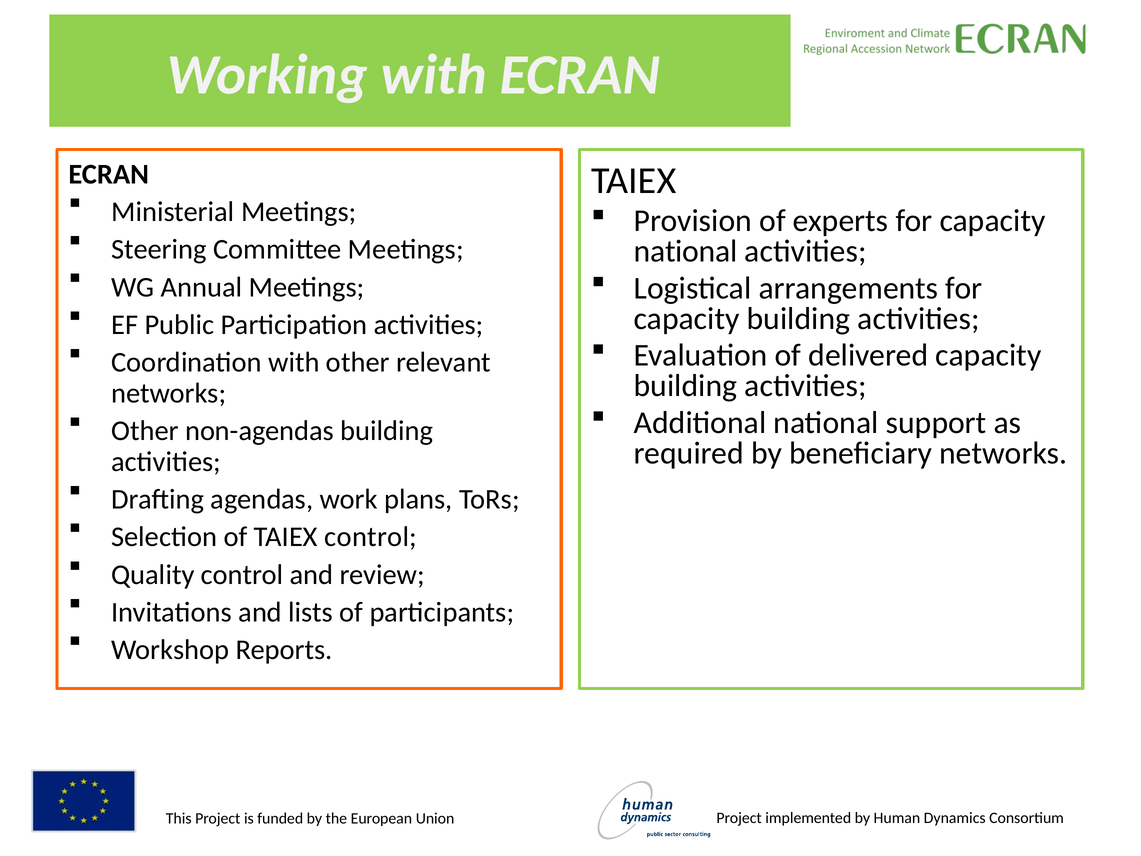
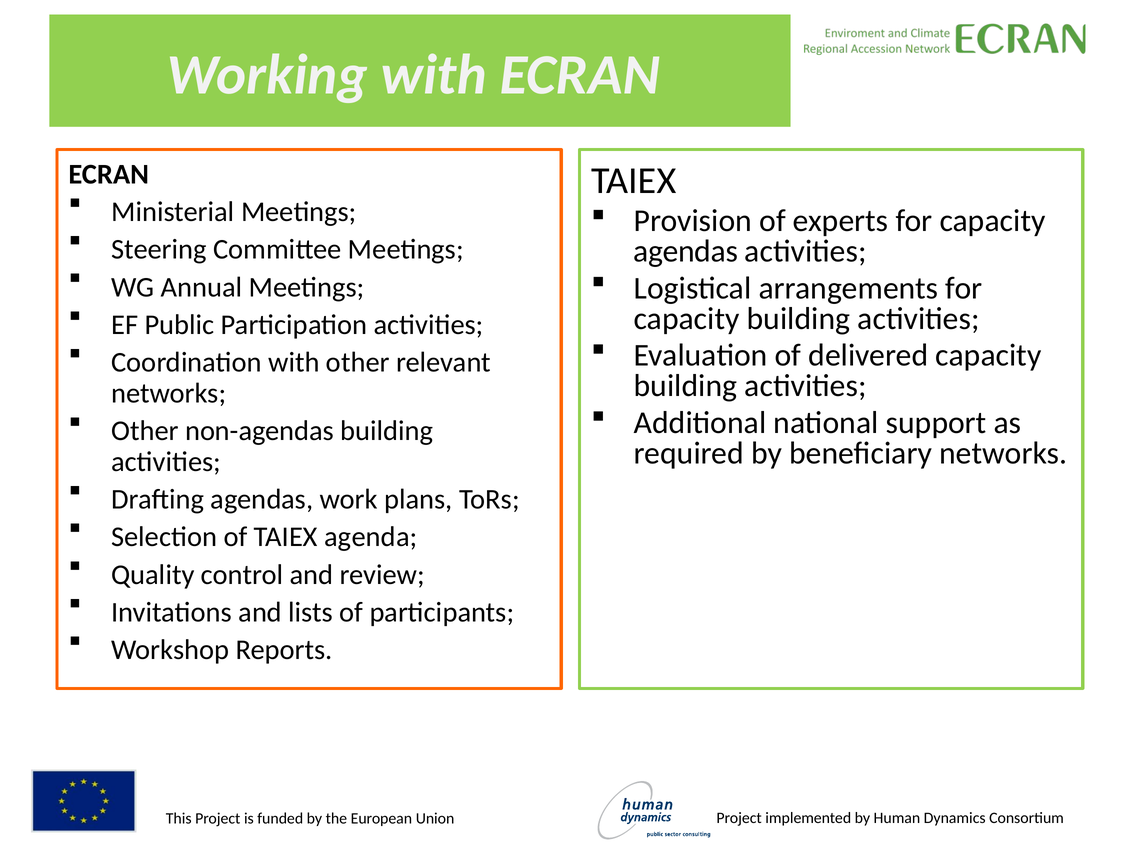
national: national -> agendas (686, 251)
TAIEX control: control -> agenda (371, 537)
